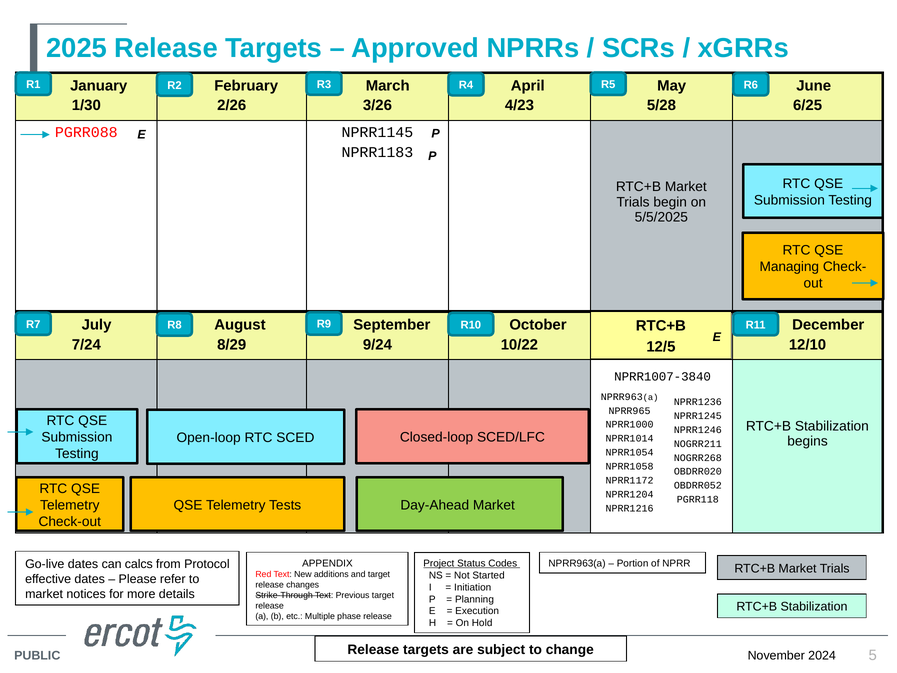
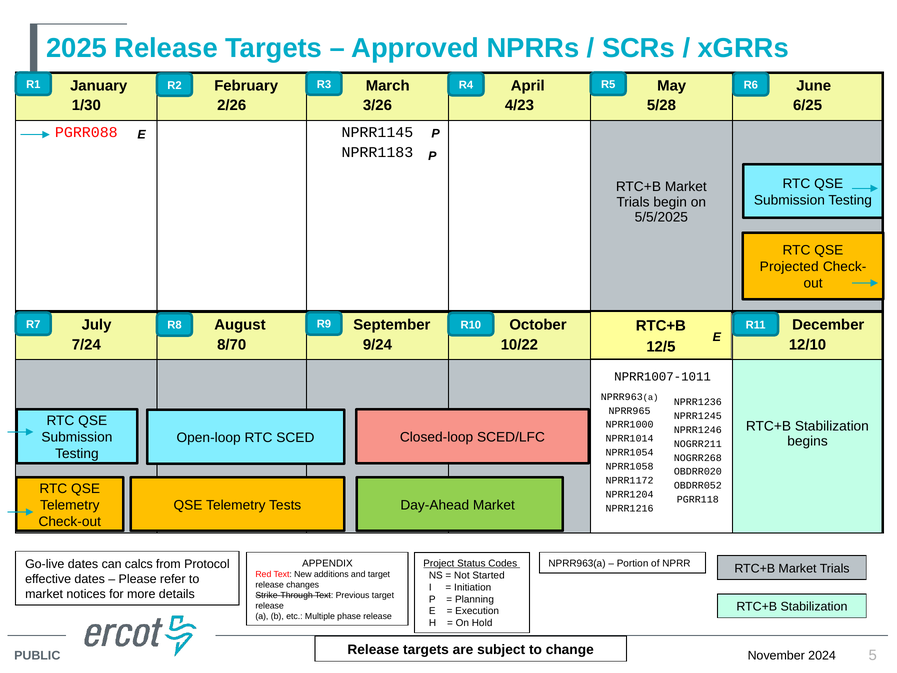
Managing: Managing -> Projected (789, 267)
8/29: 8/29 -> 8/70 (232, 344)
NPRR1007-3840: NPRR1007-3840 -> NPRR1007-1011 (663, 377)
